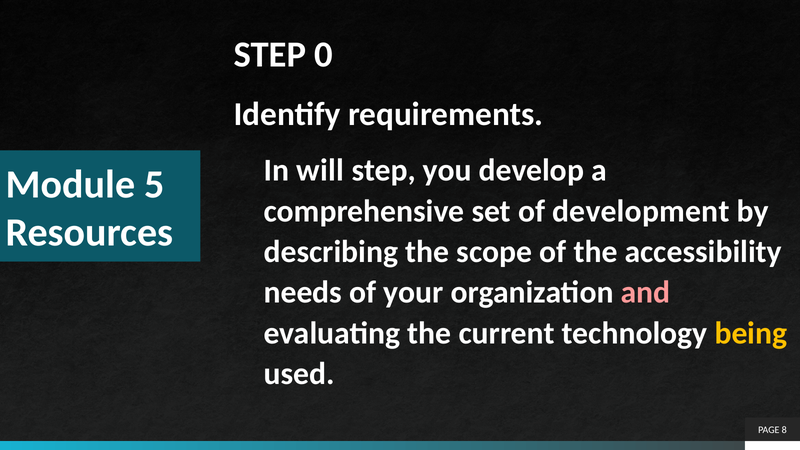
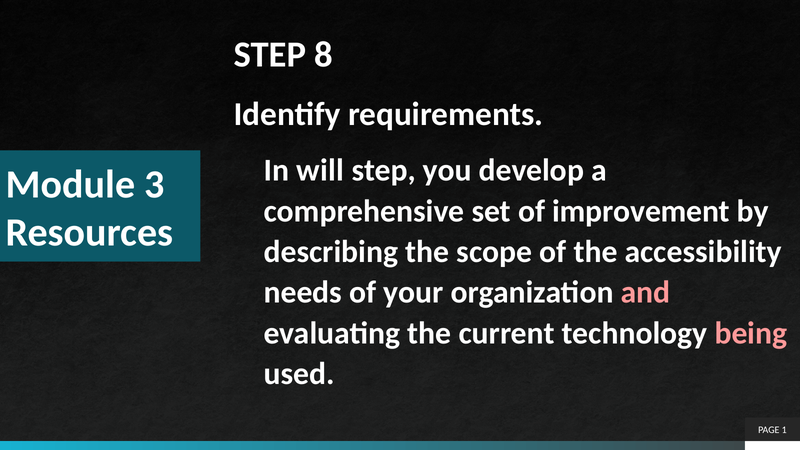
0: 0 -> 8 (324, 54)
5: 5 -> 3 (154, 185)
development: development -> improvement (641, 211)
being colour: yellow -> pink (751, 333)
8: 8 -> 1 (784, 430)
